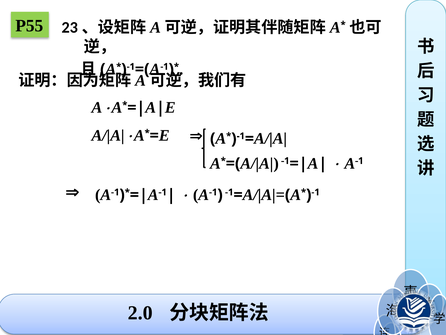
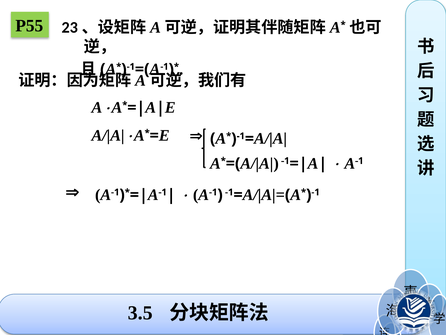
2.0: 2.0 -> 3.5 (140, 313)
